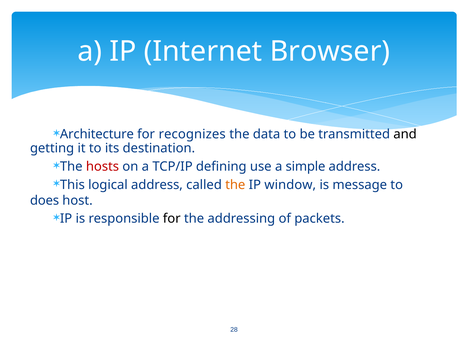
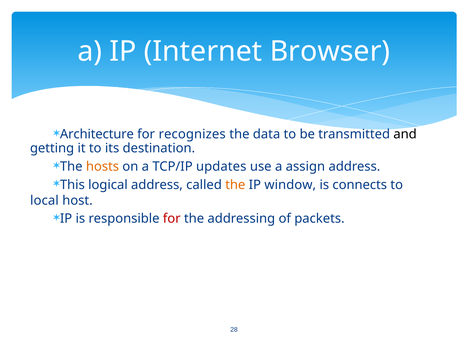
hosts colour: red -> orange (102, 167)
defining: defining -> updates (221, 167)
simple: simple -> assign (305, 167)
message: message -> connects (360, 185)
does: does -> local (44, 200)
for colour: black -> red (172, 219)
